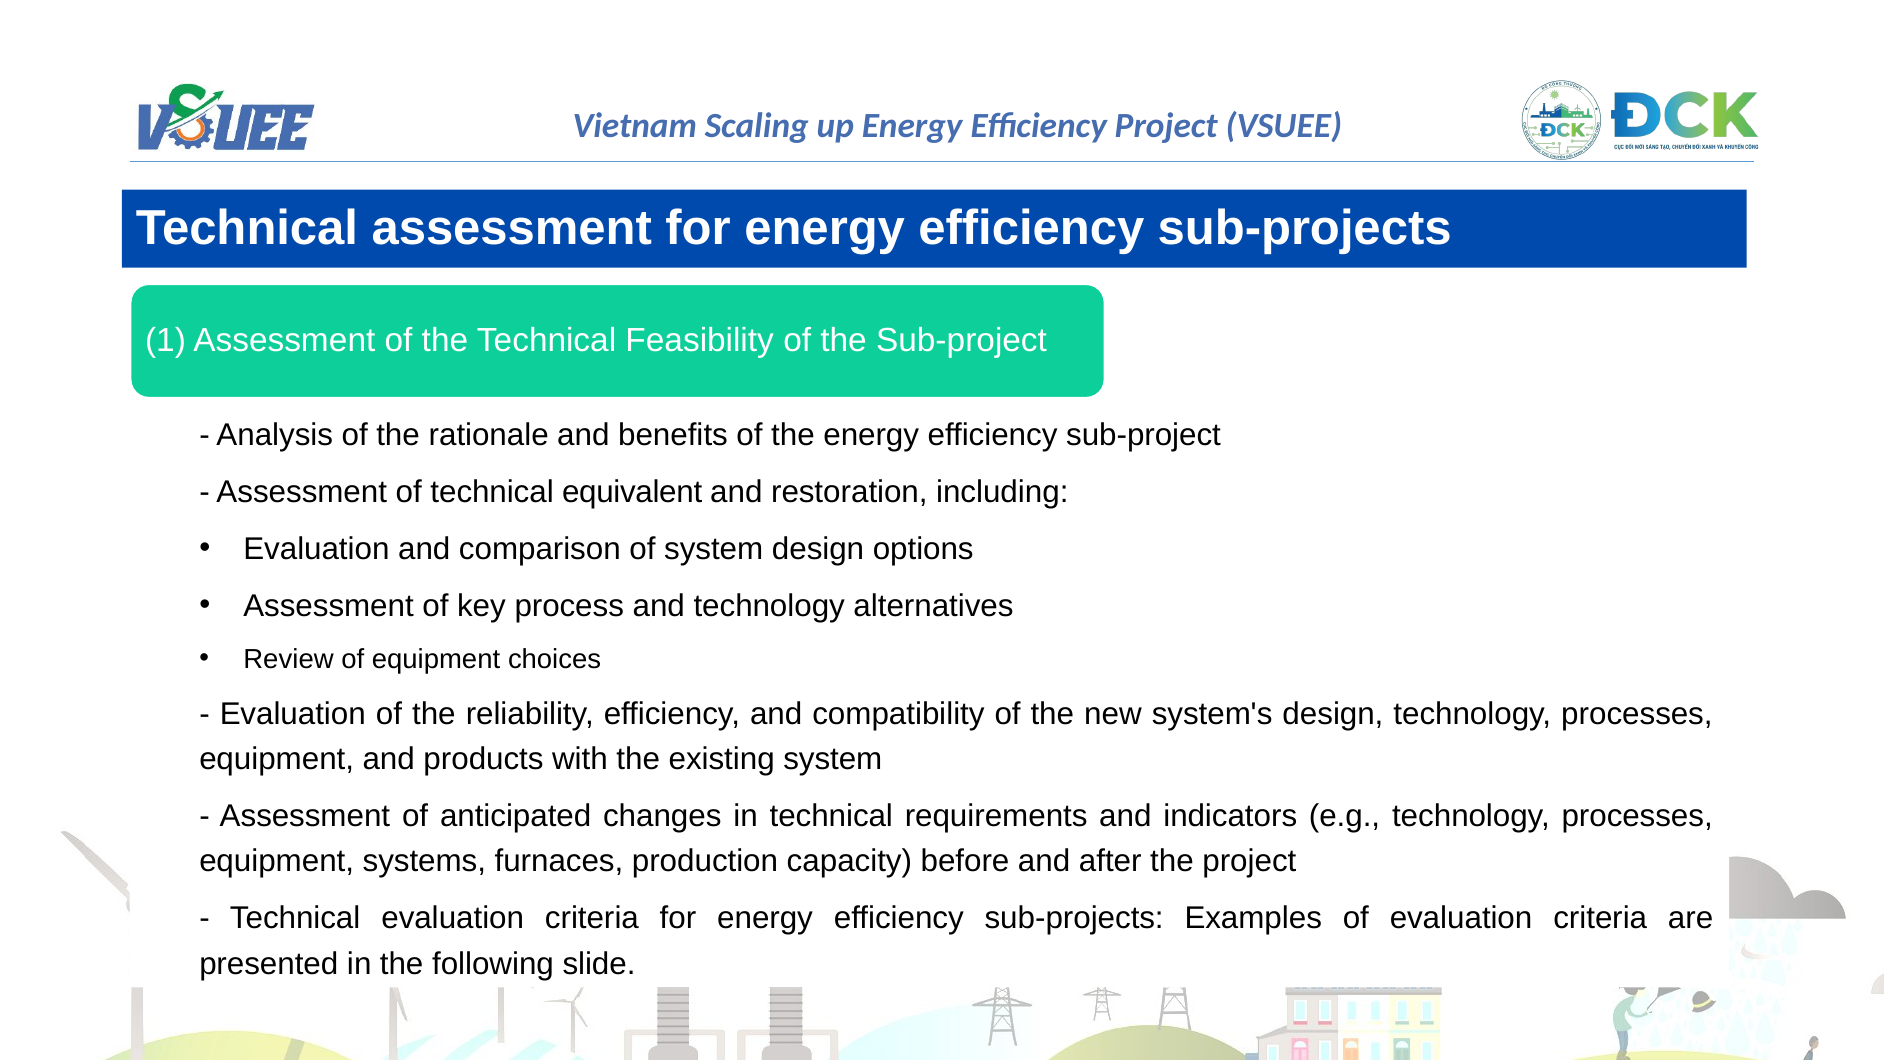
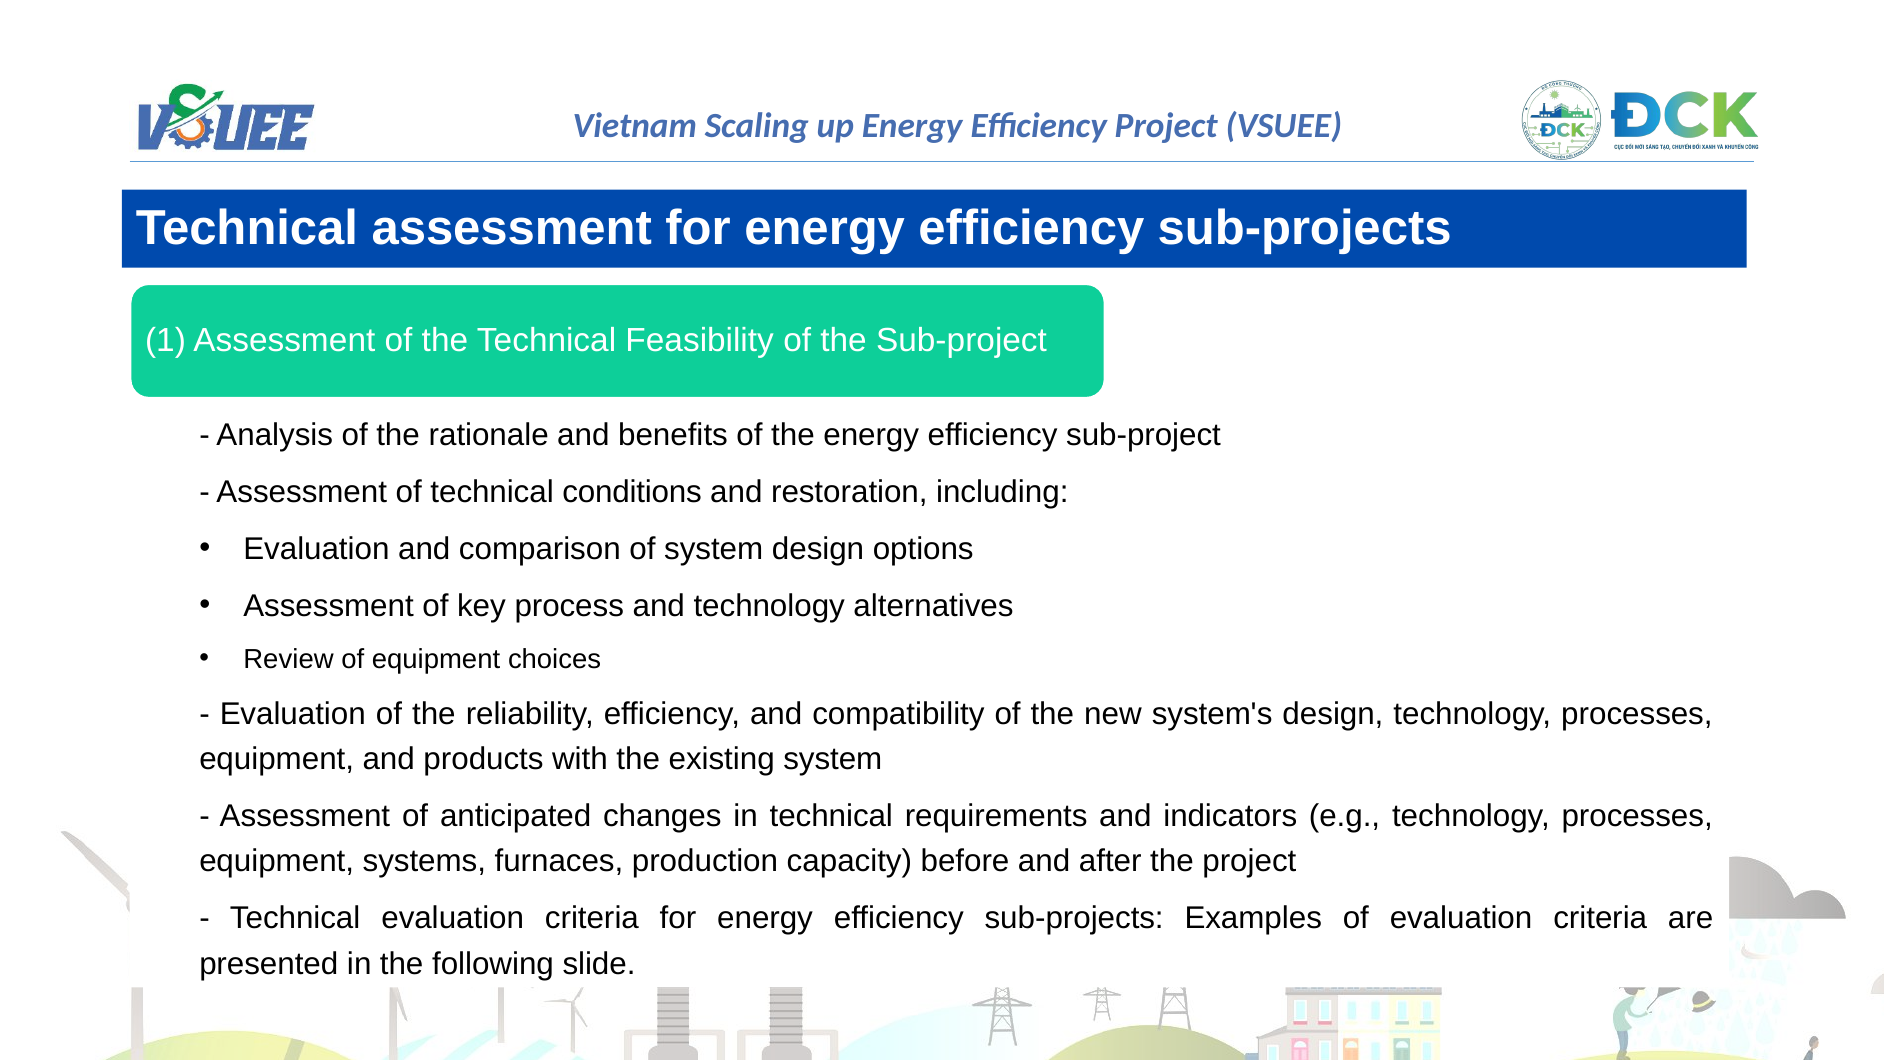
equivalent: equivalent -> conditions (632, 492)
